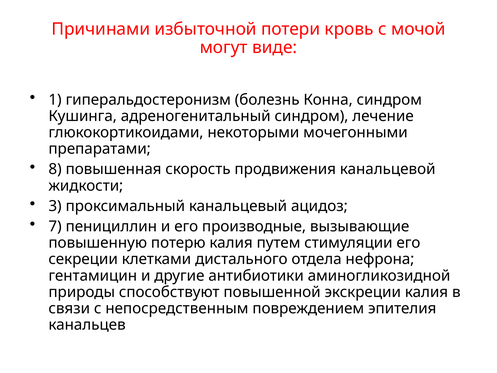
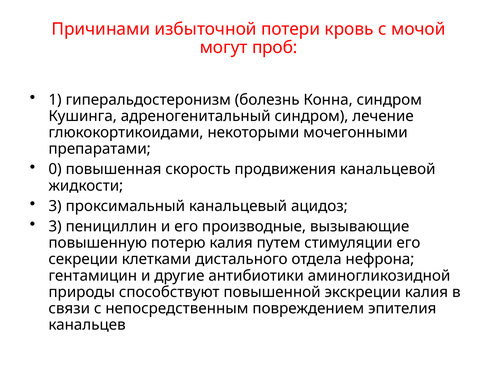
виде: виде -> проб (275, 48)
8: 8 -> 0 (55, 169)
7: 7 -> 3 (55, 226)
